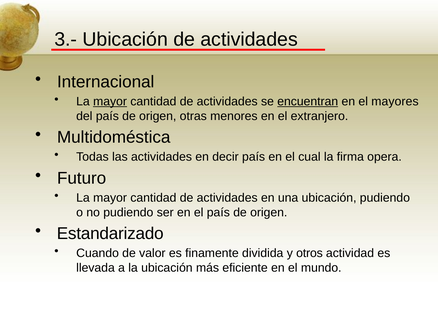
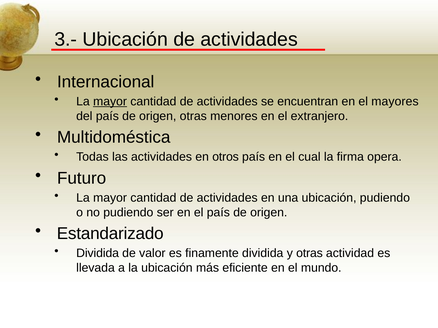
encuentran underline: present -> none (308, 102)
decir: decir -> otros (226, 157)
Cuando: Cuando -> Dividida (98, 254)
y otros: otros -> otras (309, 254)
